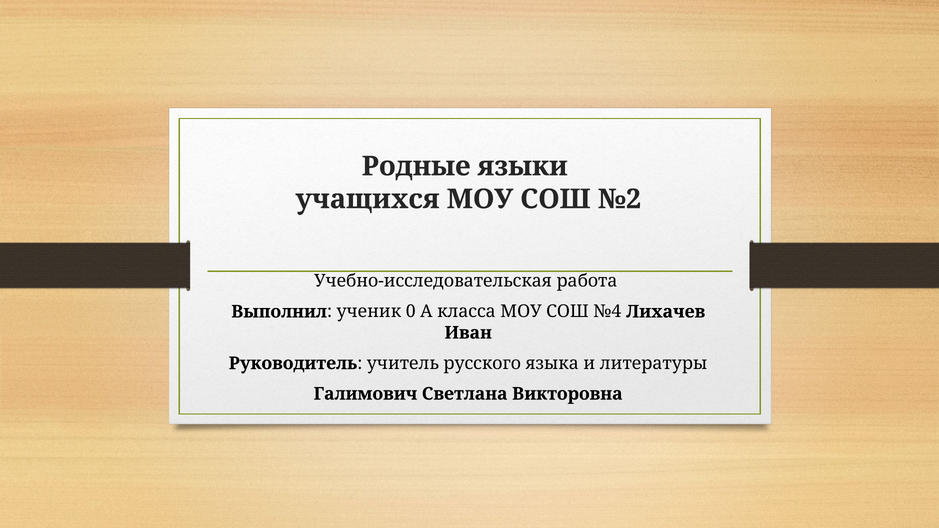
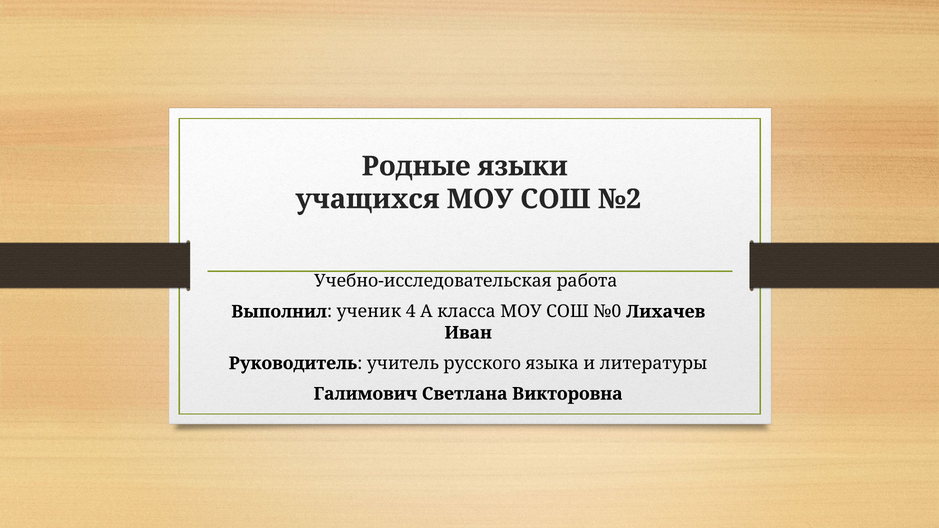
0: 0 -> 4 (411, 312)
№4: №4 -> №0 (607, 312)
